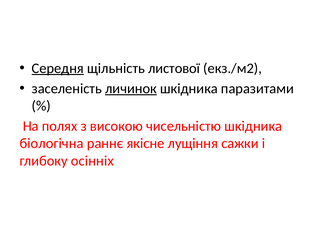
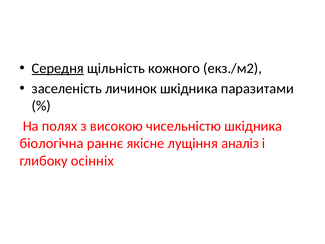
листової: листової -> кожного (174, 68)
личинок underline: present -> none (131, 88)
сажки: сажки -> аналіз (240, 143)
